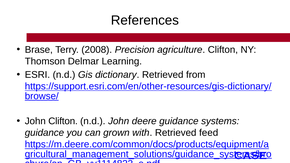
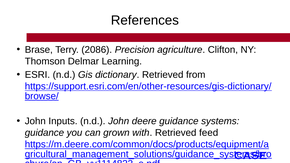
2008: 2008 -> 2086 (97, 50)
John Clifton: Clifton -> Inputs (63, 121)
